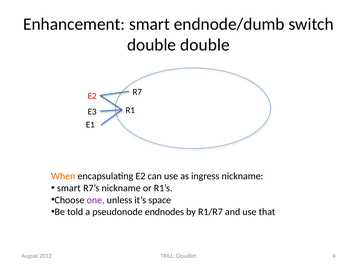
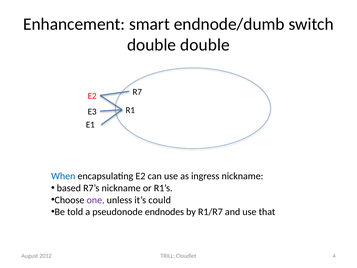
When colour: orange -> blue (63, 176)
smart: smart -> based (69, 188)
space: space -> could (160, 200)
